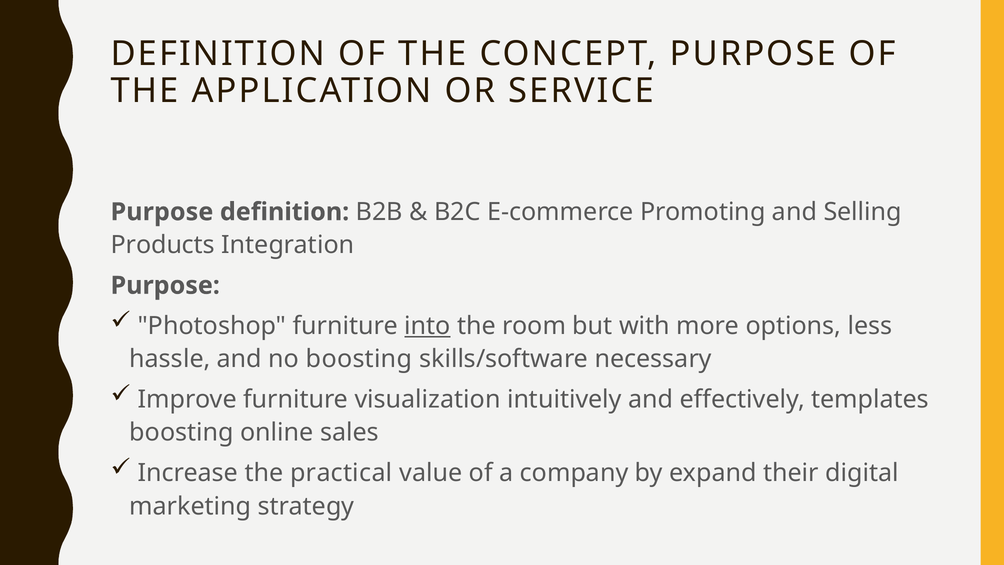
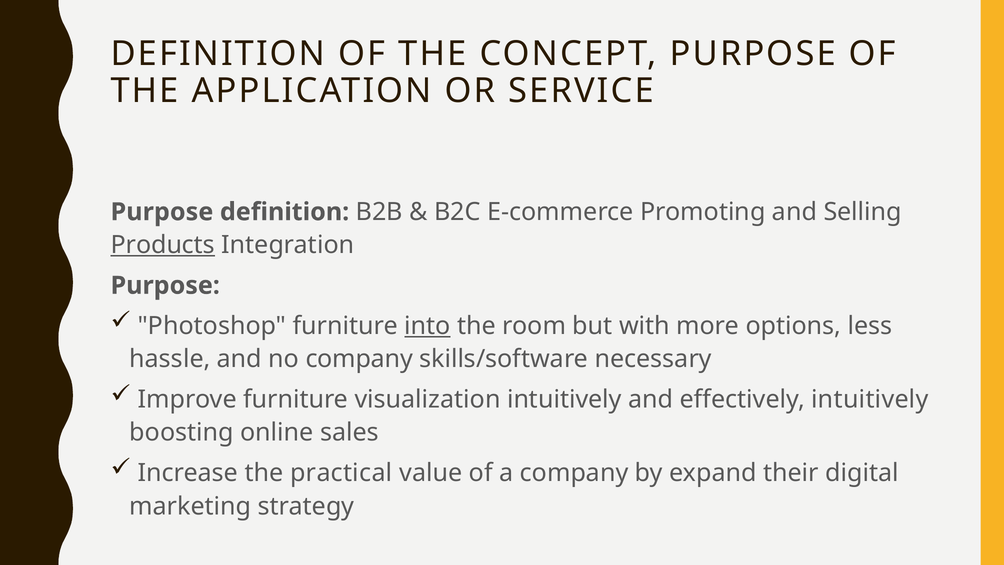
Products underline: none -> present (163, 245)
no boosting: boosting -> company (359, 359)
effectively templates: templates -> intuitively (870, 399)
